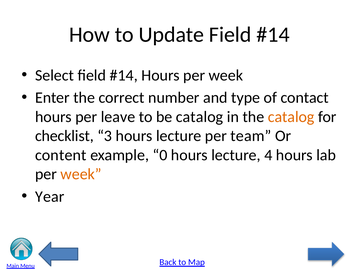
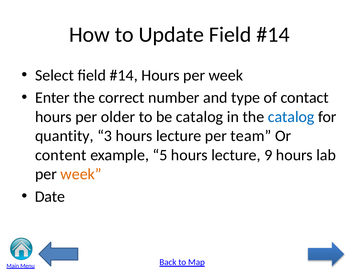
leave: leave -> older (118, 117)
catalog colour: orange -> blue (291, 117)
checklist: checklist -> quantity (64, 136)
0: 0 -> 5 (160, 155)
4: 4 -> 9 (268, 155)
Year: Year -> Date (50, 197)
